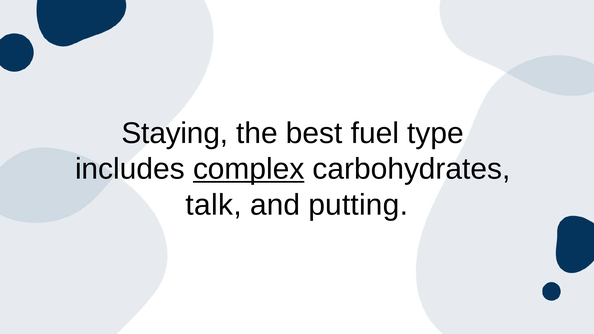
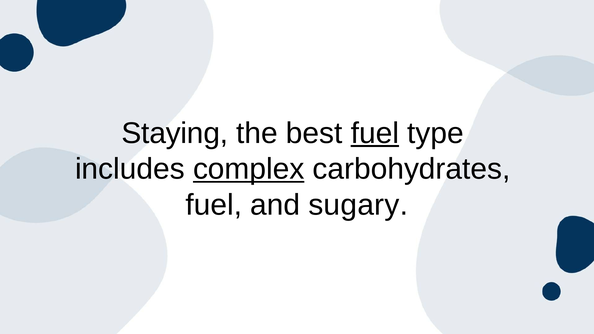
fuel underline: none -> present (375, 133)
talk: talk -> fuel (214, 205)
putting: putting -> sugary (358, 205)
